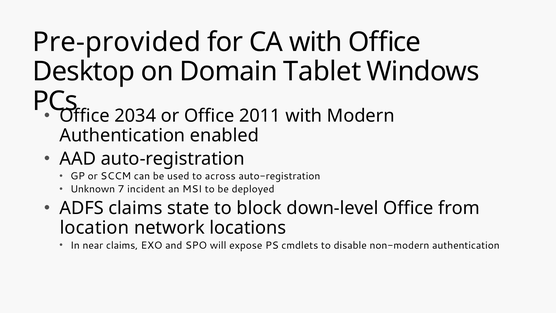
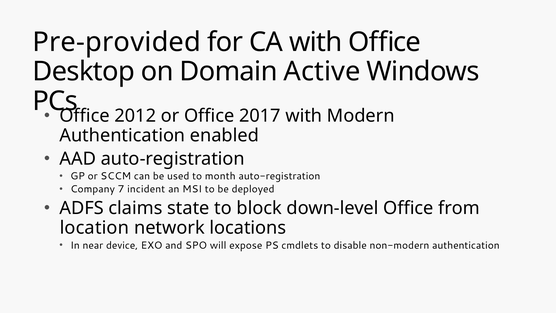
Tablet: Tablet -> Active (322, 72)
2034: 2034 -> 2012 (135, 116)
2011: 2011 -> 2017 (260, 116)
across: across -> month (220, 176)
Unknown: Unknown -> Company (93, 189)
near claims: claims -> device (122, 245)
